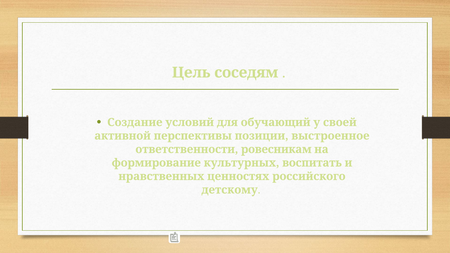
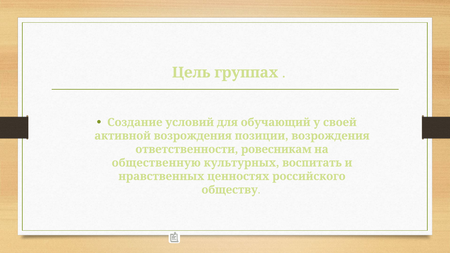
соседям: соседям -> группах (246, 73)
активной перспективы: перспективы -> возрождения (193, 136)
позиции выстроенное: выстроенное -> возрождения (330, 136)
формирование: формирование -> общественную (156, 163)
детскому: детскому -> обществу (230, 190)
